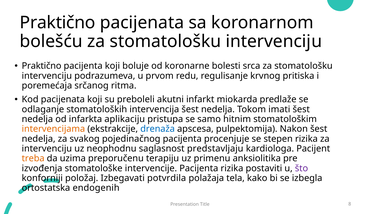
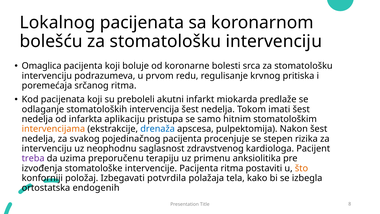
Praktično: Praktično -> Lokalnog (57, 23)
Praktično: Praktično -> Omaglica (42, 66)
predstavljaju: predstavljaju -> zdravstvenog (215, 148)
treba colour: orange -> purple (33, 158)
Pacijenta rizika: rizika -> ritma (232, 168)
što colour: purple -> orange (302, 168)
